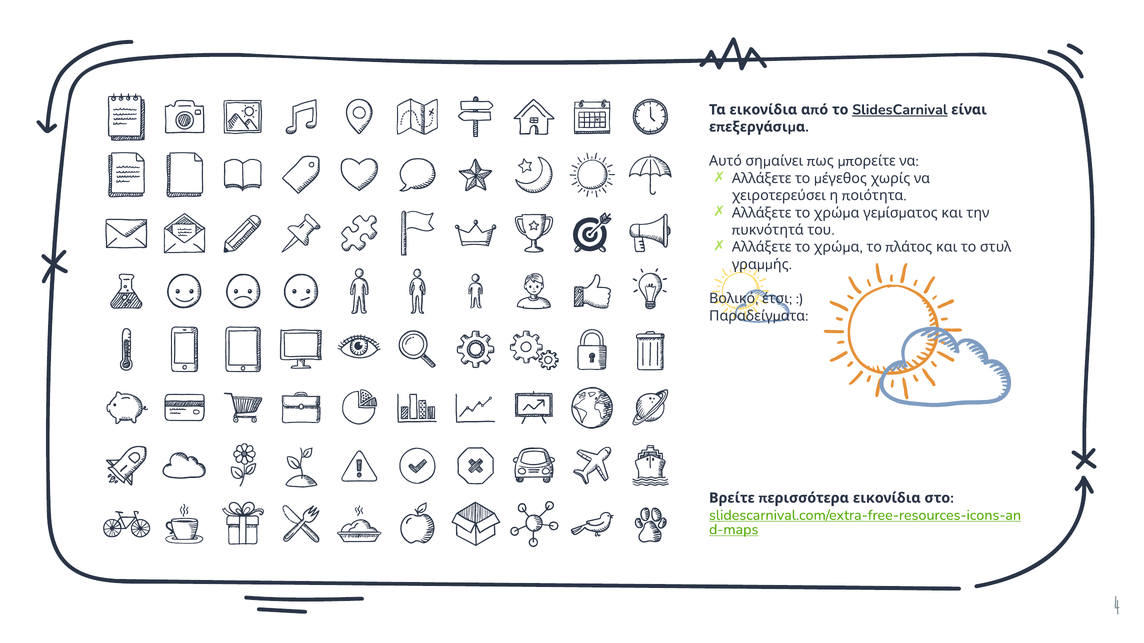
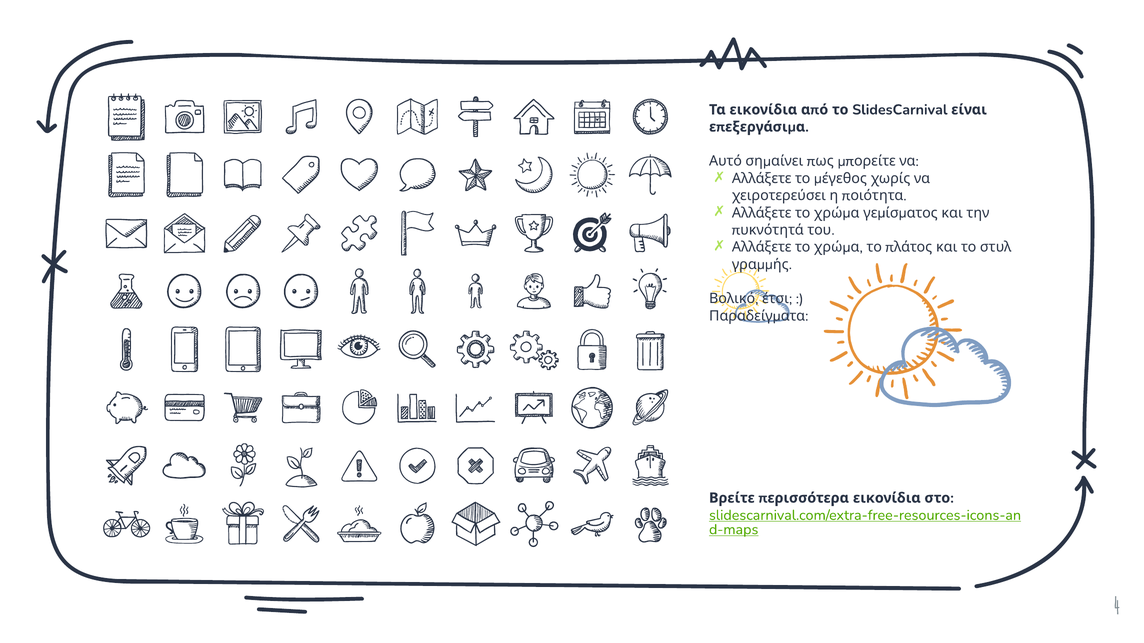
SlidesCarnival underline: present -> none (900, 110)
